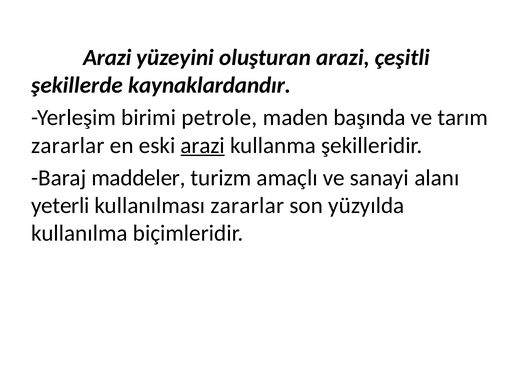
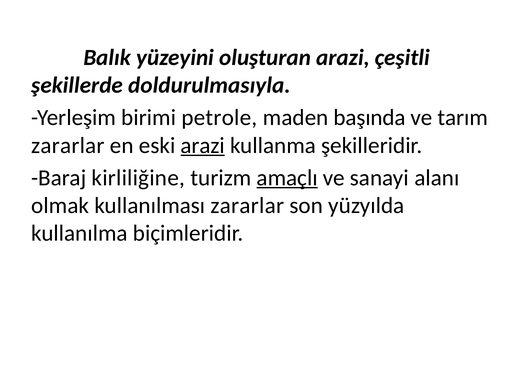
Arazi: Arazi -> Balık (107, 58)
kaynaklardandır: kaynaklardandır -> doldurulmasıyla (209, 85)
maddeler: maddeler -> kirliliğine (138, 178)
amaçlı underline: none -> present (287, 178)
yeterli: yeterli -> olmak (60, 206)
